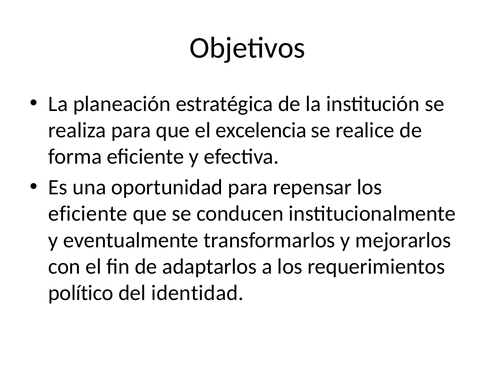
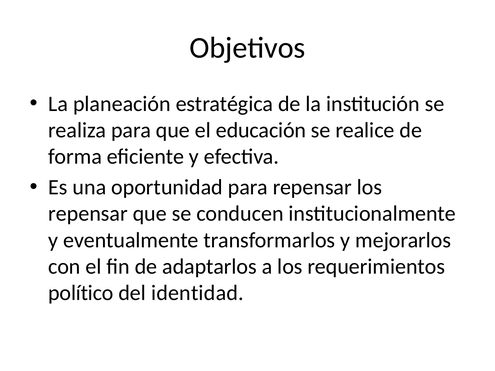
excelencia: excelencia -> educación (261, 130)
eficiente: eficiente -> repensar (88, 214)
